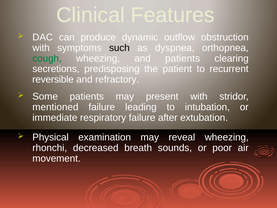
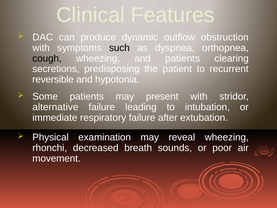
cough colour: green -> black (47, 58)
refractory: refractory -> hypotonia (117, 79)
mentioned: mentioned -> alternative (55, 107)
